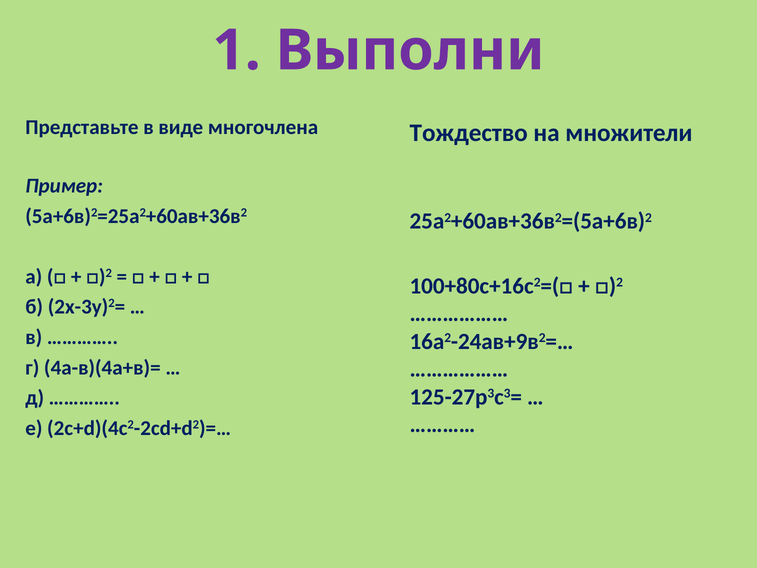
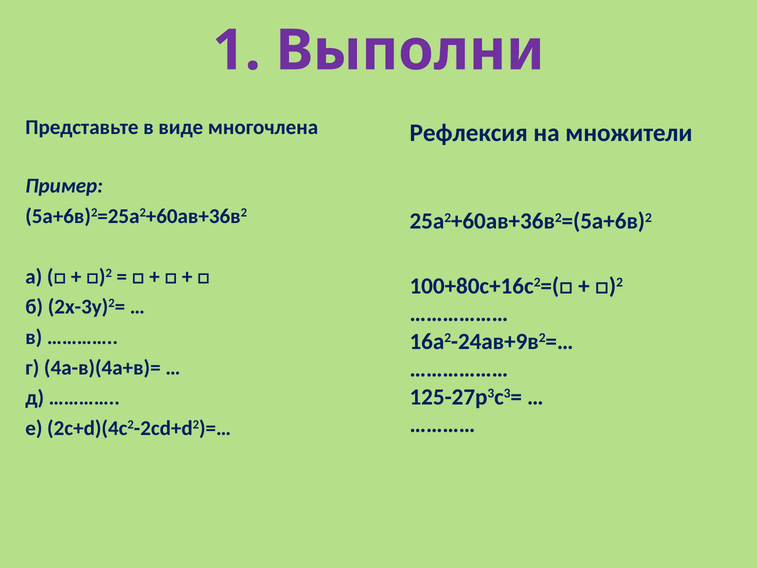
Тождество: Тождество -> Рефлексия (469, 133)
